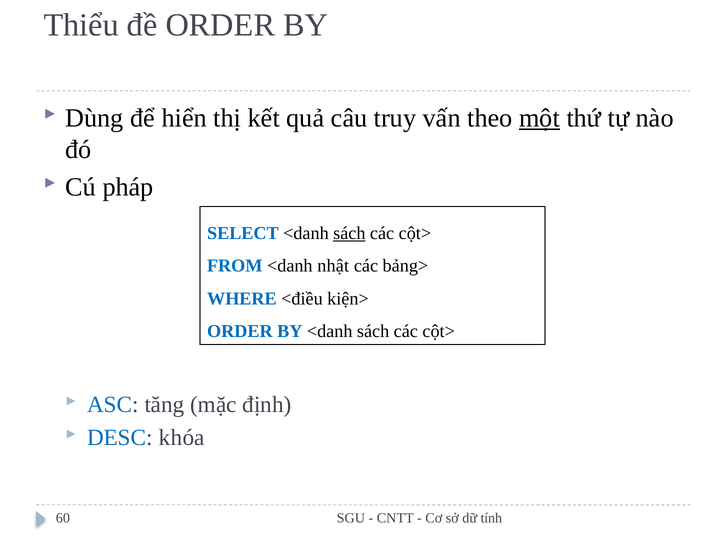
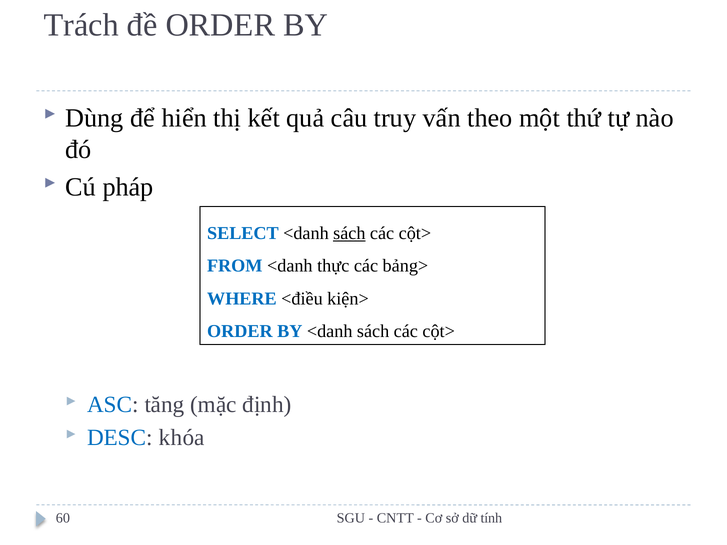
Thiểu: Thiểu -> Trách (81, 25)
một underline: present -> none (539, 118)
nhật: nhật -> thực (333, 266)
